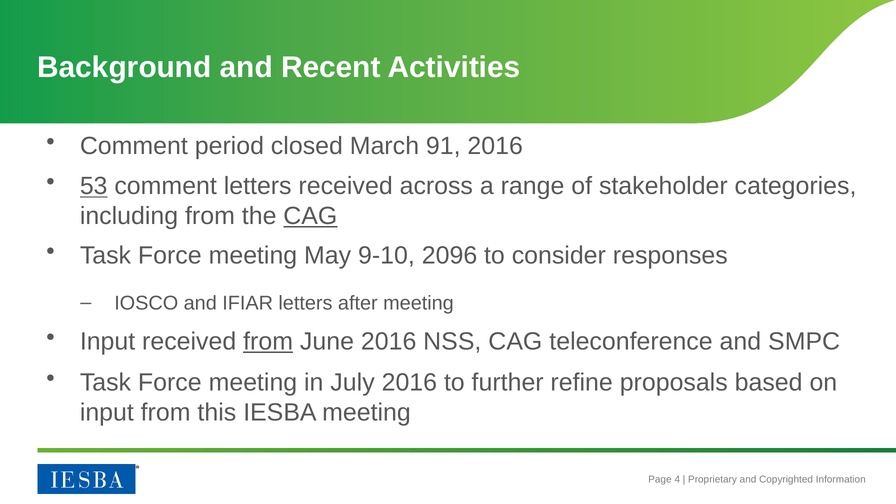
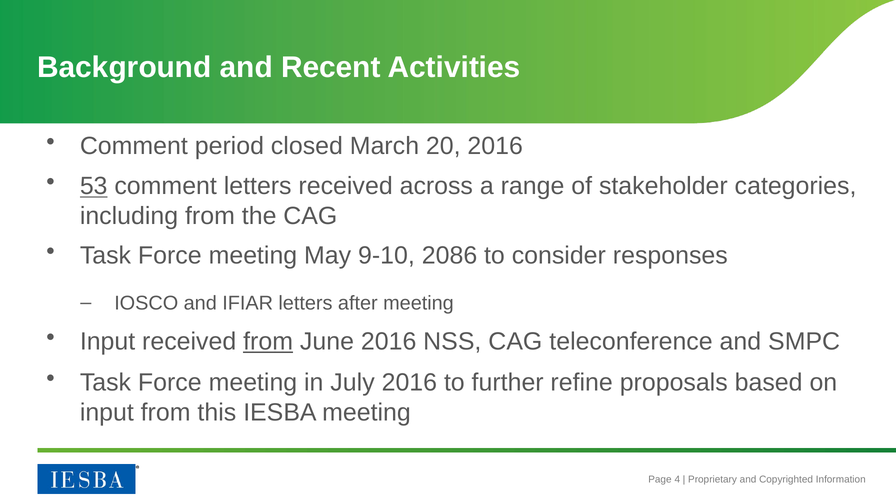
91: 91 -> 20 (443, 146)
CAG underline: present -> none (310, 216)
2096: 2096 -> 2086 (450, 256)
